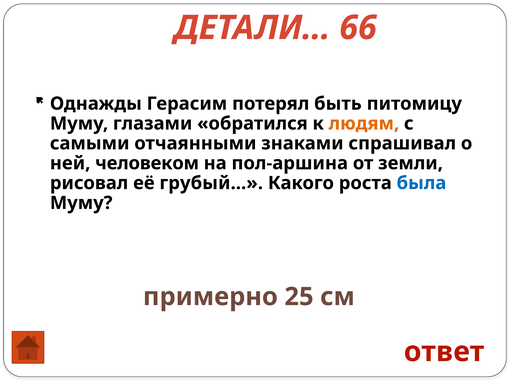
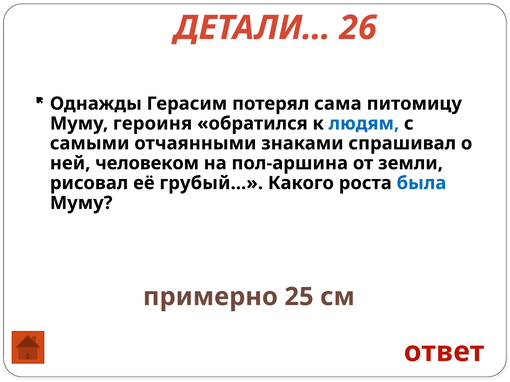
66: 66 -> 26 (358, 28)
быть: быть -> сама (338, 104)
глазами: глазами -> героиня (153, 124)
людям colour: orange -> blue (364, 124)
